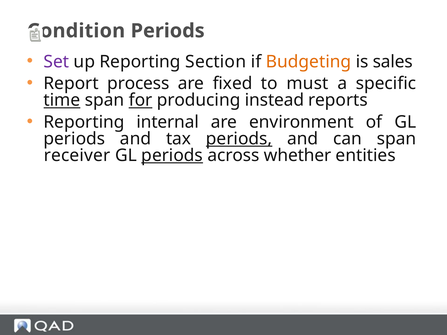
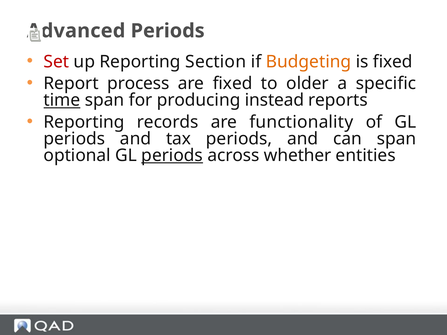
Condition: Condition -> Advanced (76, 31)
Set colour: purple -> red (56, 62)
is sales: sales -> fixed (393, 62)
must: must -> older (308, 84)
for underline: present -> none (141, 100)
internal: internal -> records (168, 122)
environment: environment -> functionality (301, 122)
periods underline: present -> none (239, 139)
receiver: receiver -> optional (77, 156)
